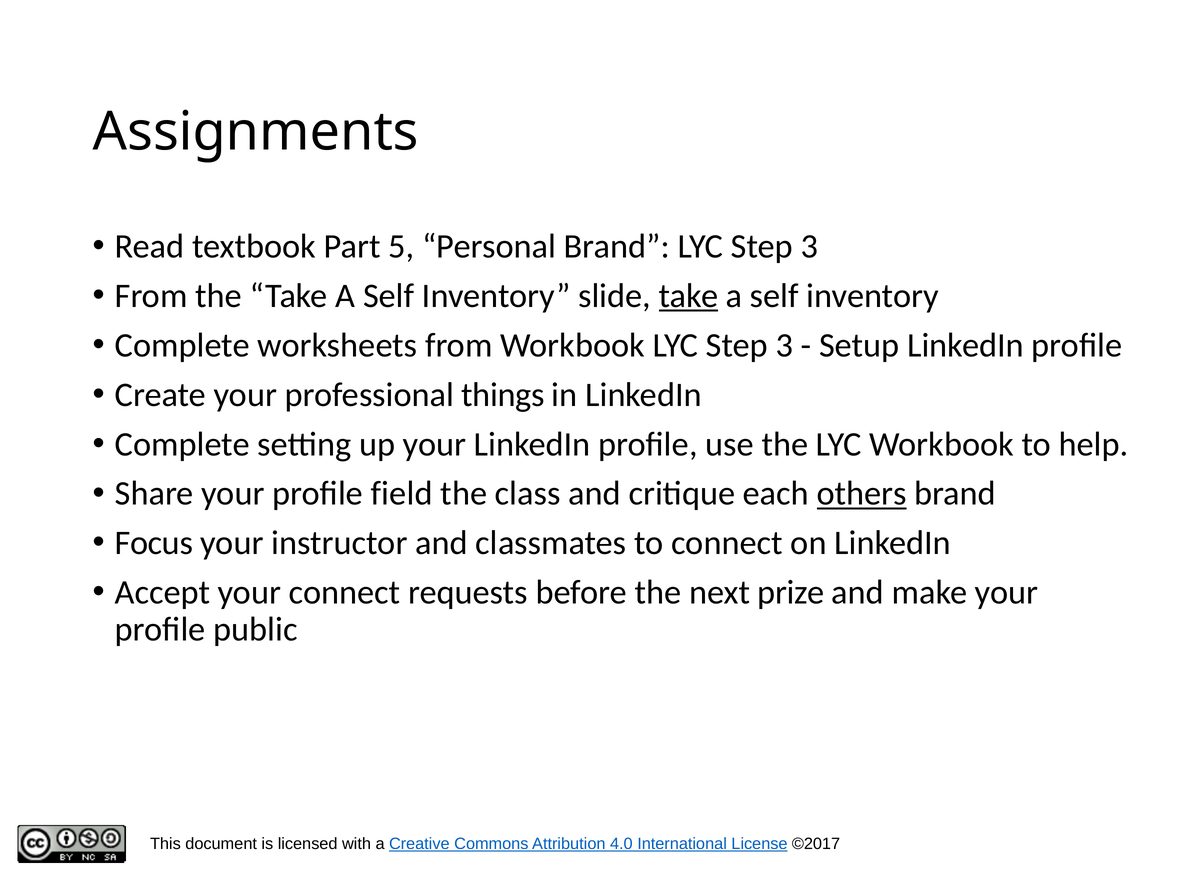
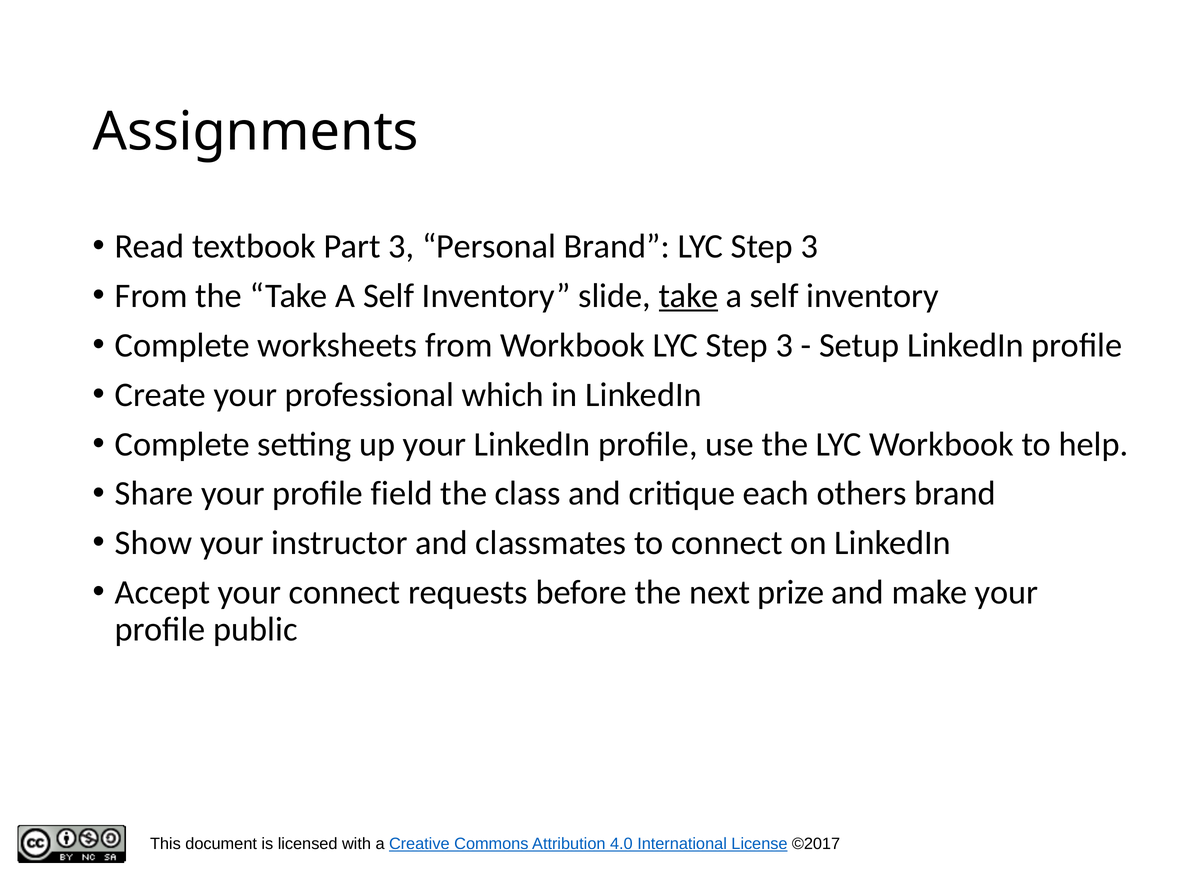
Part 5: 5 -> 3 (401, 246)
things: things -> which (503, 395)
others underline: present -> none (862, 493)
Focus: Focus -> Show (154, 543)
